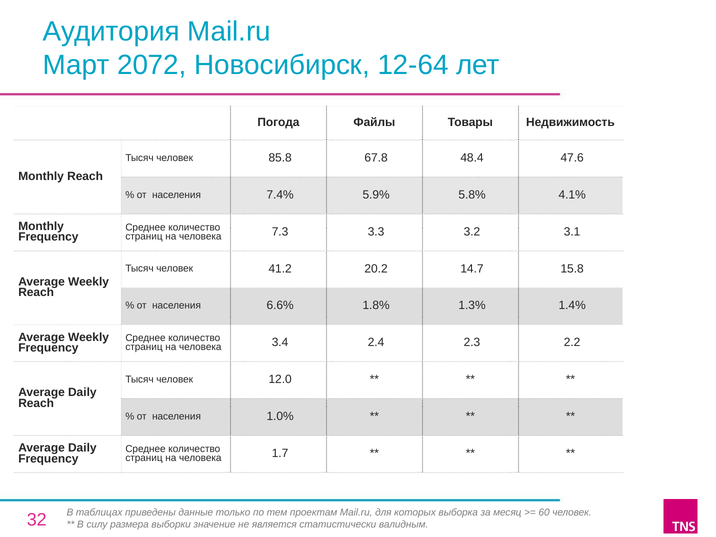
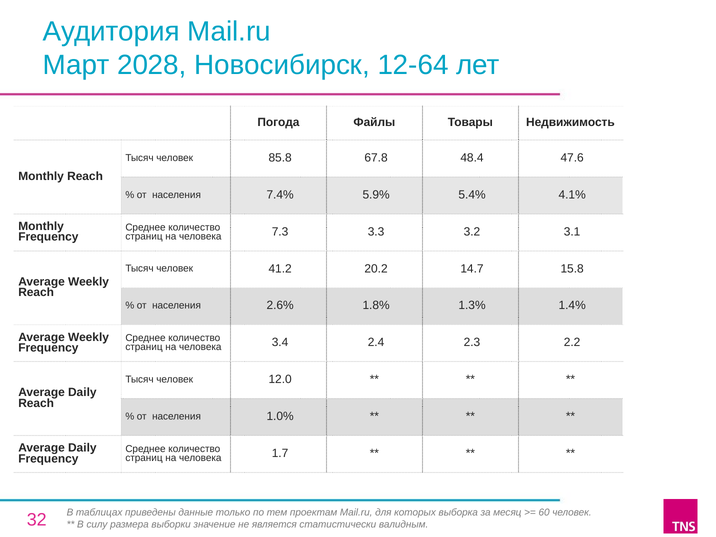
2072: 2072 -> 2028 (152, 65)
5.8%: 5.8% -> 5.4% (472, 195)
6.6%: 6.6% -> 2.6% (280, 306)
